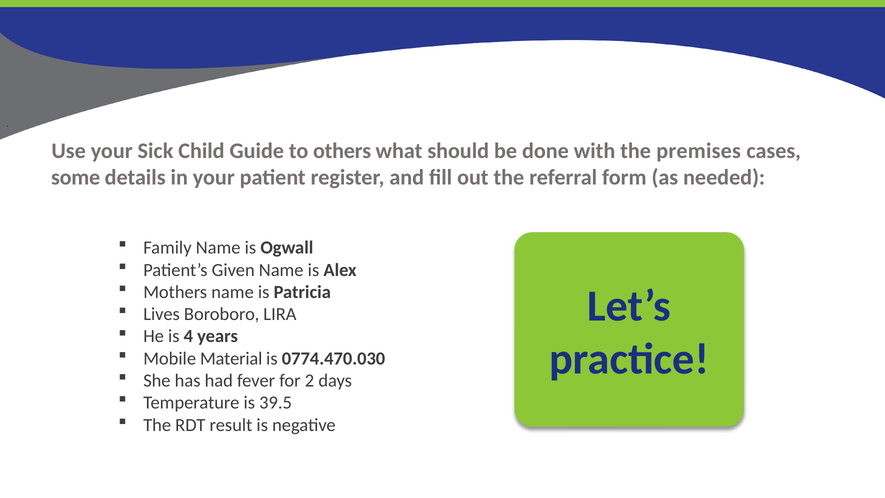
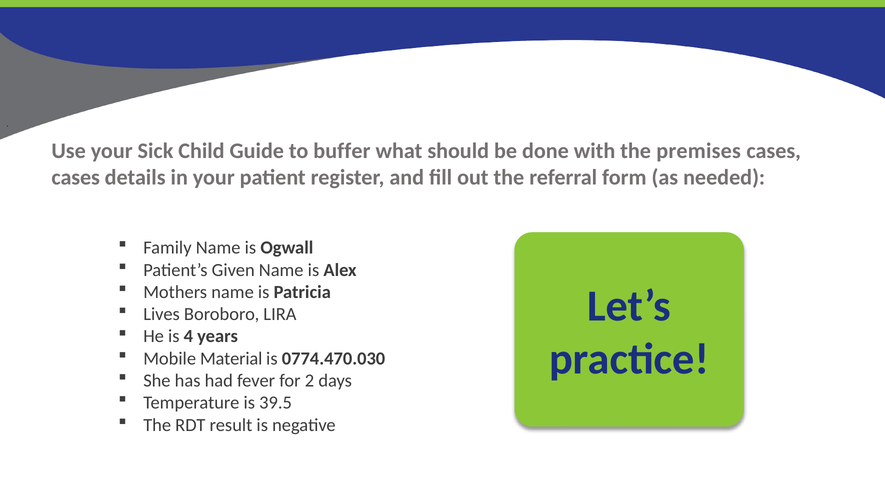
others: others -> buffer (342, 151)
some: some -> cases (76, 178)
